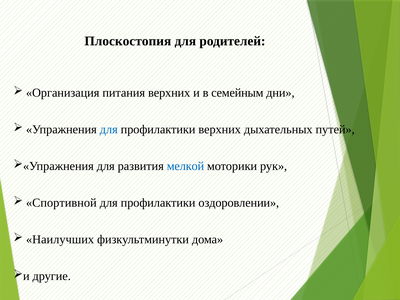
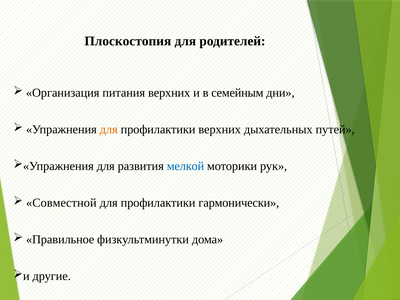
для colour: blue -> orange (109, 130)
Спортивной: Спортивной -> Совместной (61, 203)
оздоровлении: оздоровлении -> гармонически (239, 203)
Наилучших: Наилучших -> Правильное (60, 240)
